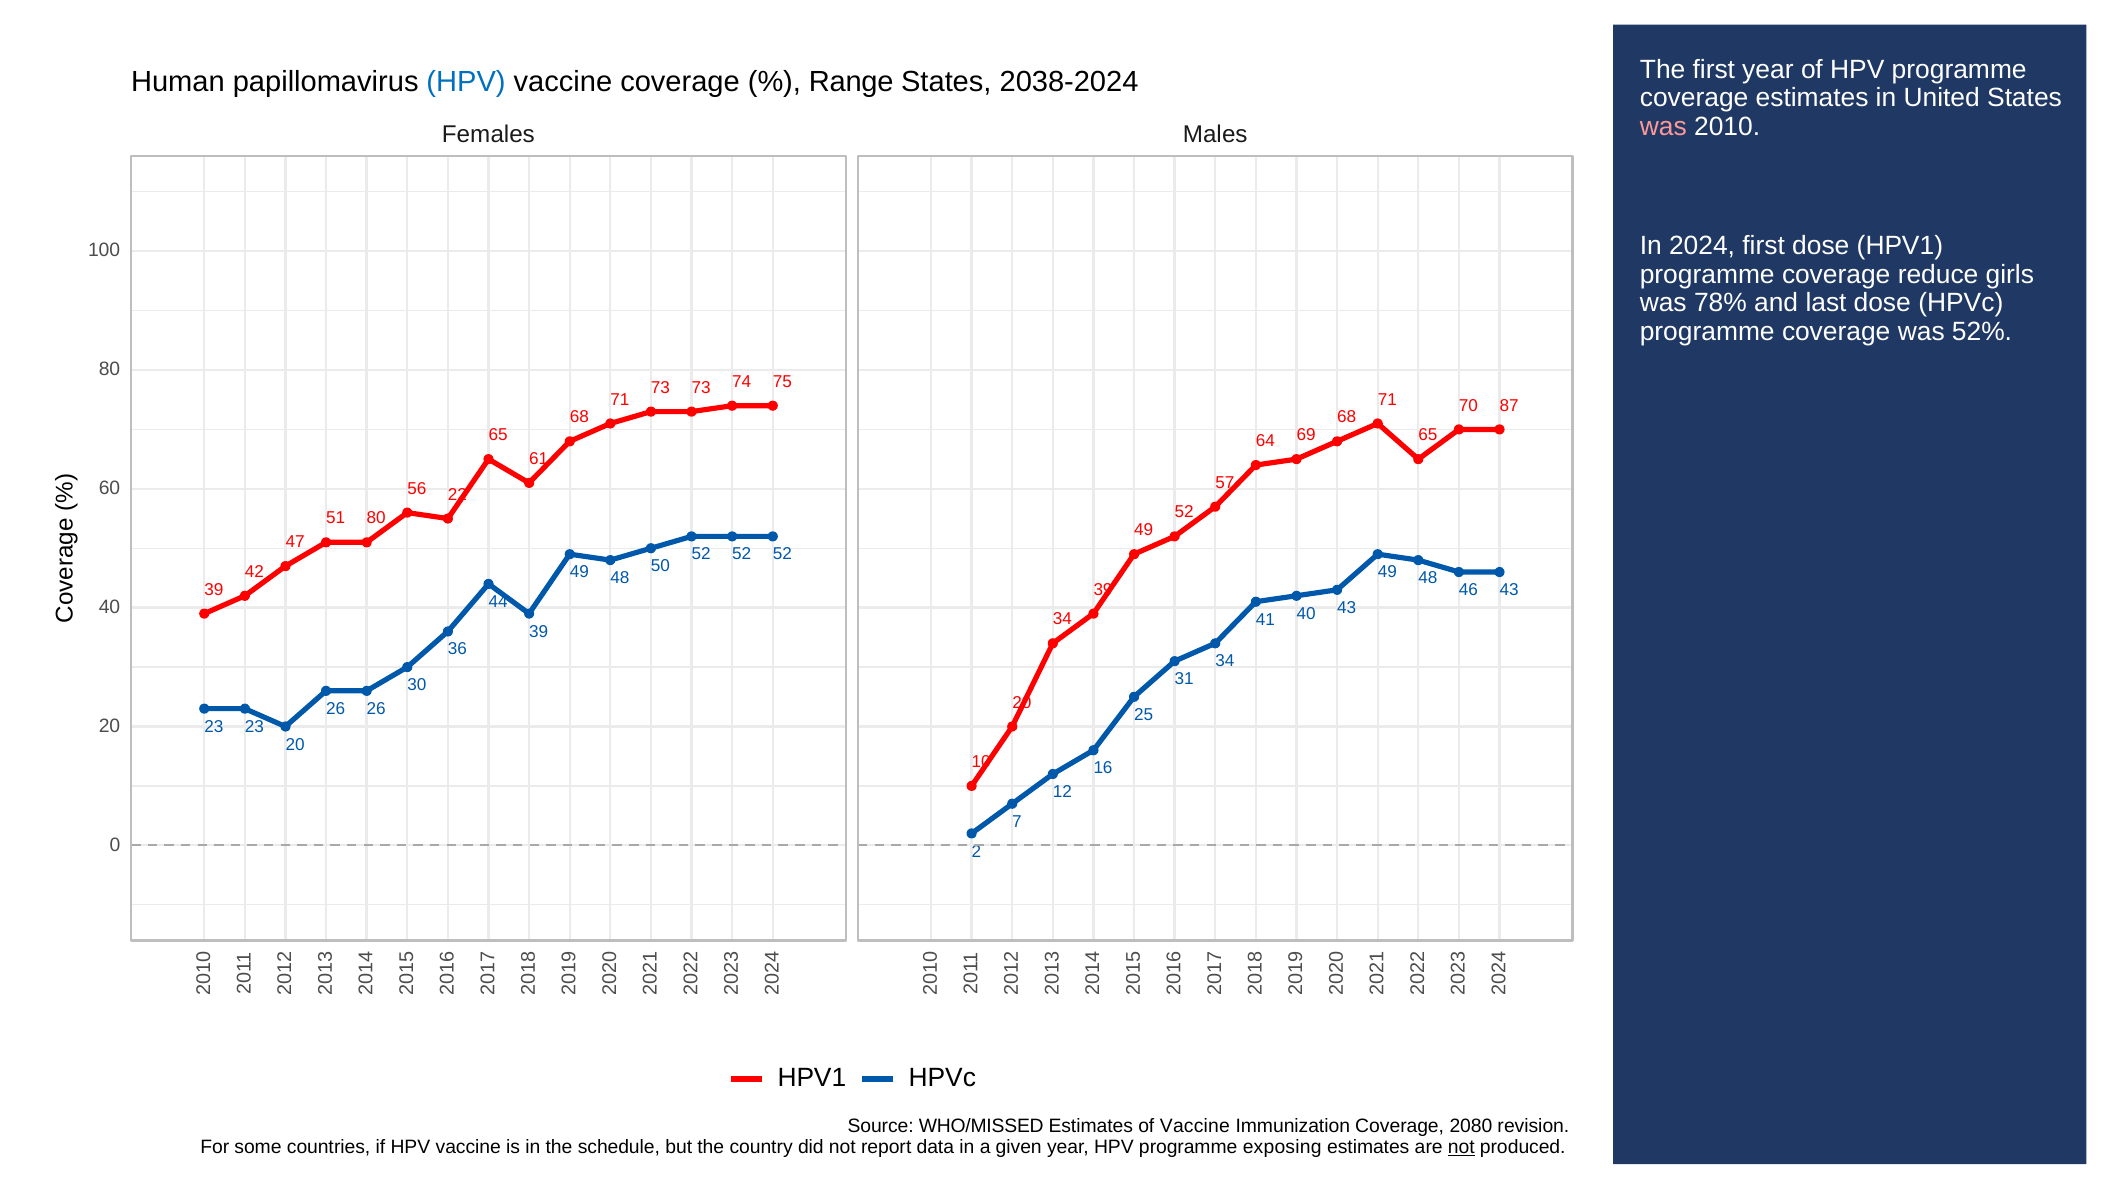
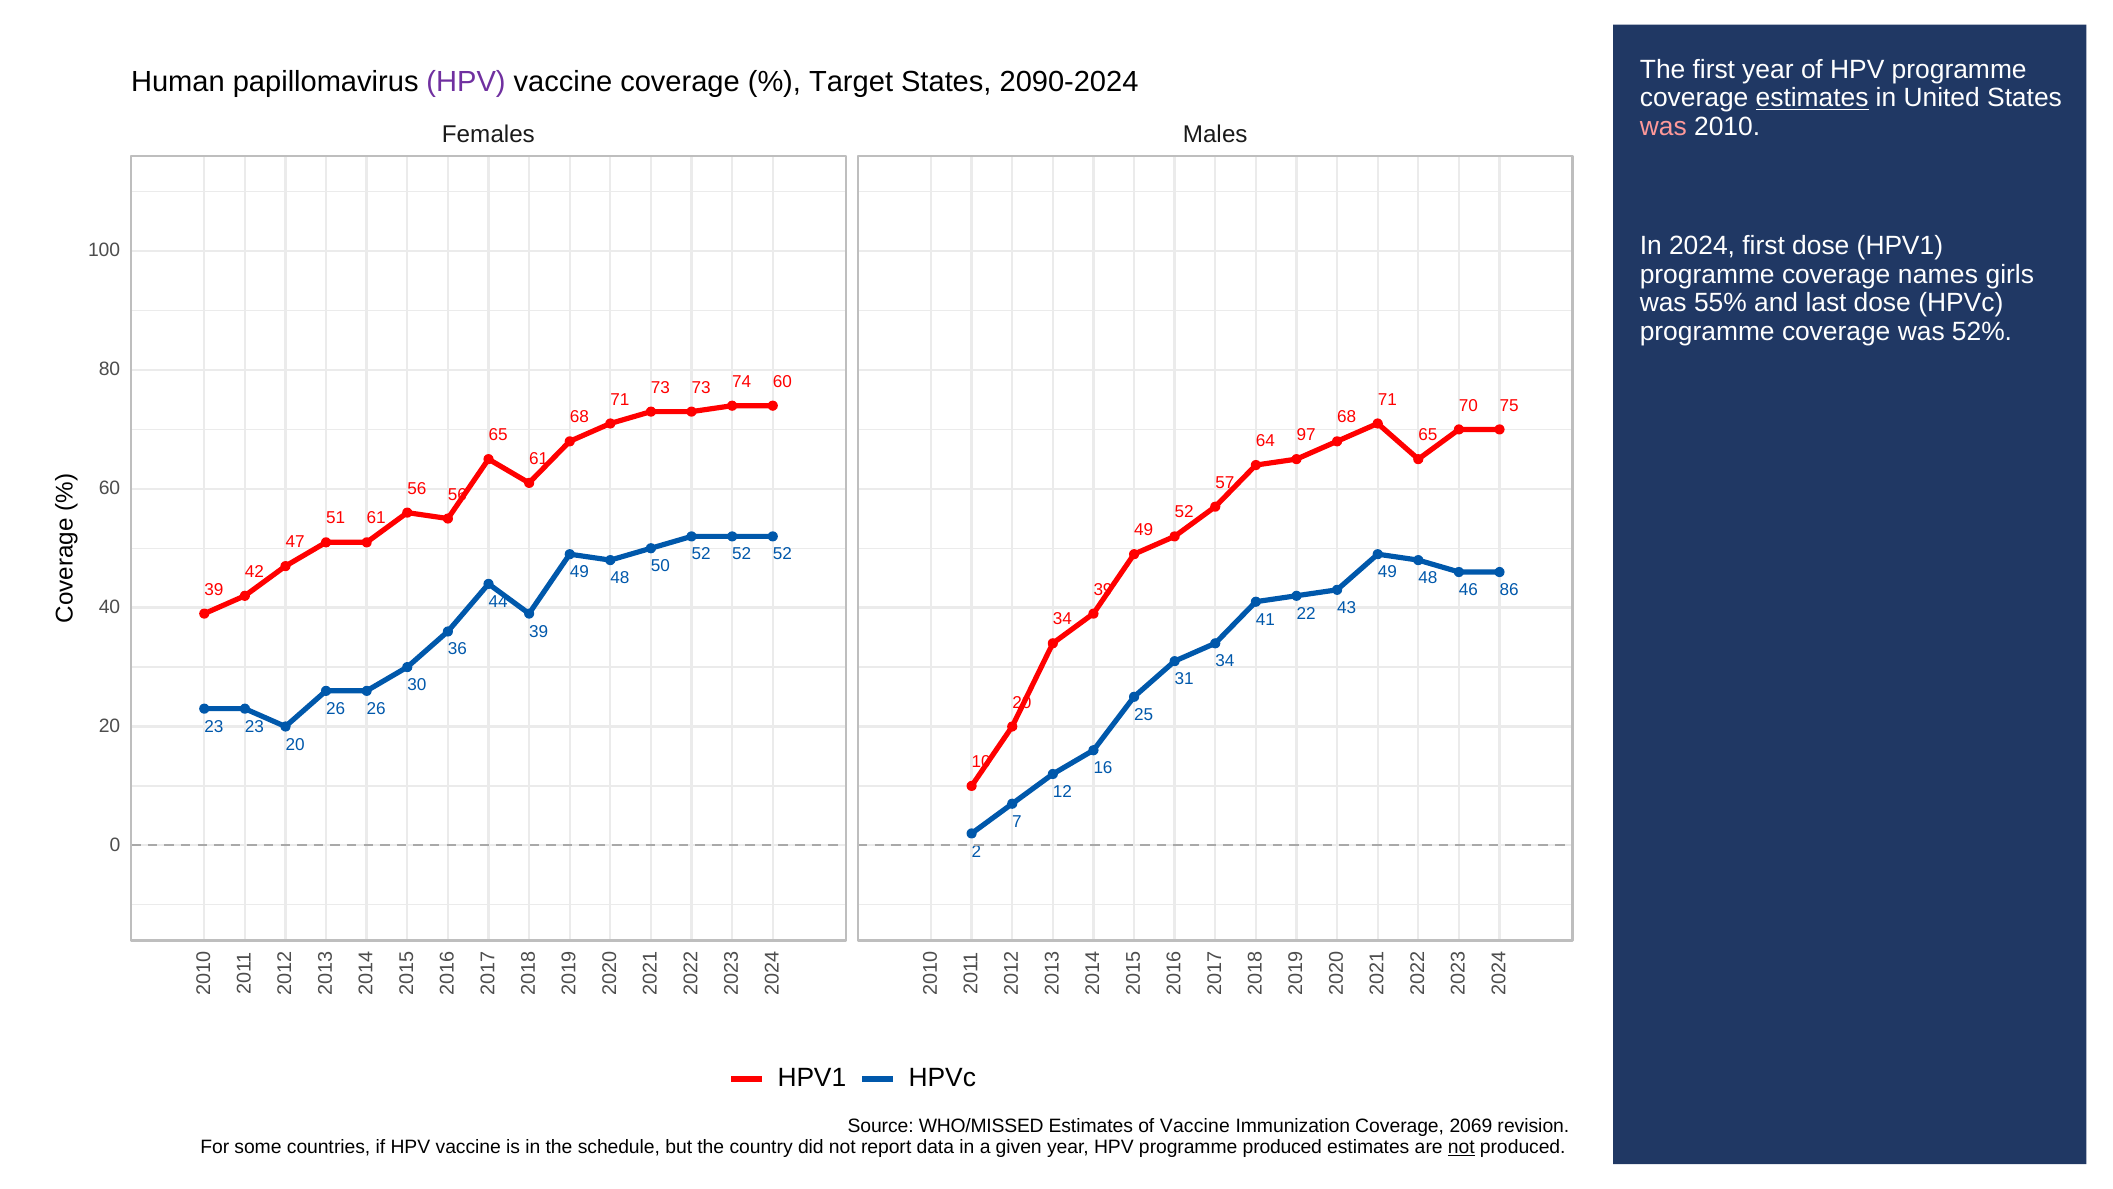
HPV colour: blue -> purple (466, 82)
Range: Range -> Target (851, 82)
2038-2024: 2038-2024 -> 2090-2024 (1069, 82)
estimates underline: none -> present (1812, 98)
reduce: reduce -> names (1938, 274)
78%: 78% -> 55% (1720, 303)
74 75: 75 -> 60 (782, 382)
87: 87 -> 75 (1509, 405)
69: 69 -> 97 (1306, 435)
56 22: 22 -> 56 (457, 494)
51 80: 80 -> 61 (376, 518)
46 43: 43 -> 86 (1509, 590)
41 40: 40 -> 22 (1306, 614)
2080: 2080 -> 2069 (1471, 1126)
programme exposing: exposing -> produced (1282, 1147)
